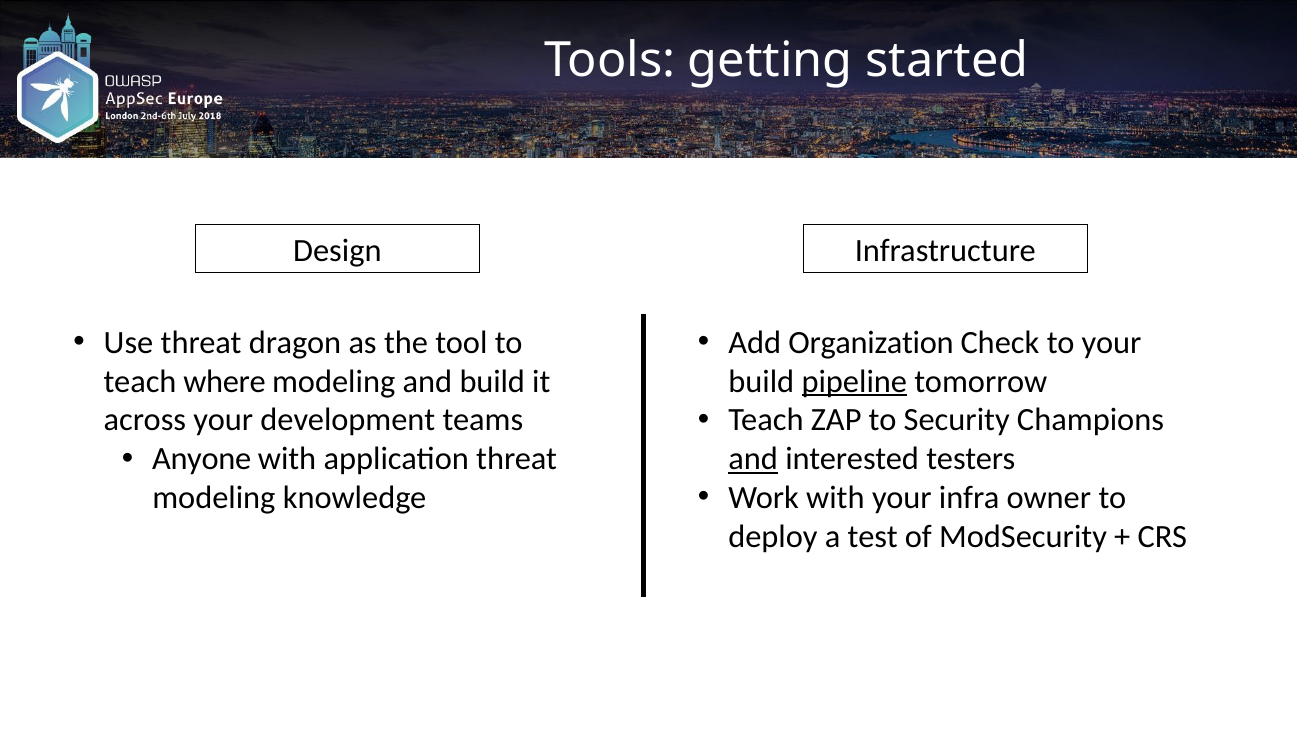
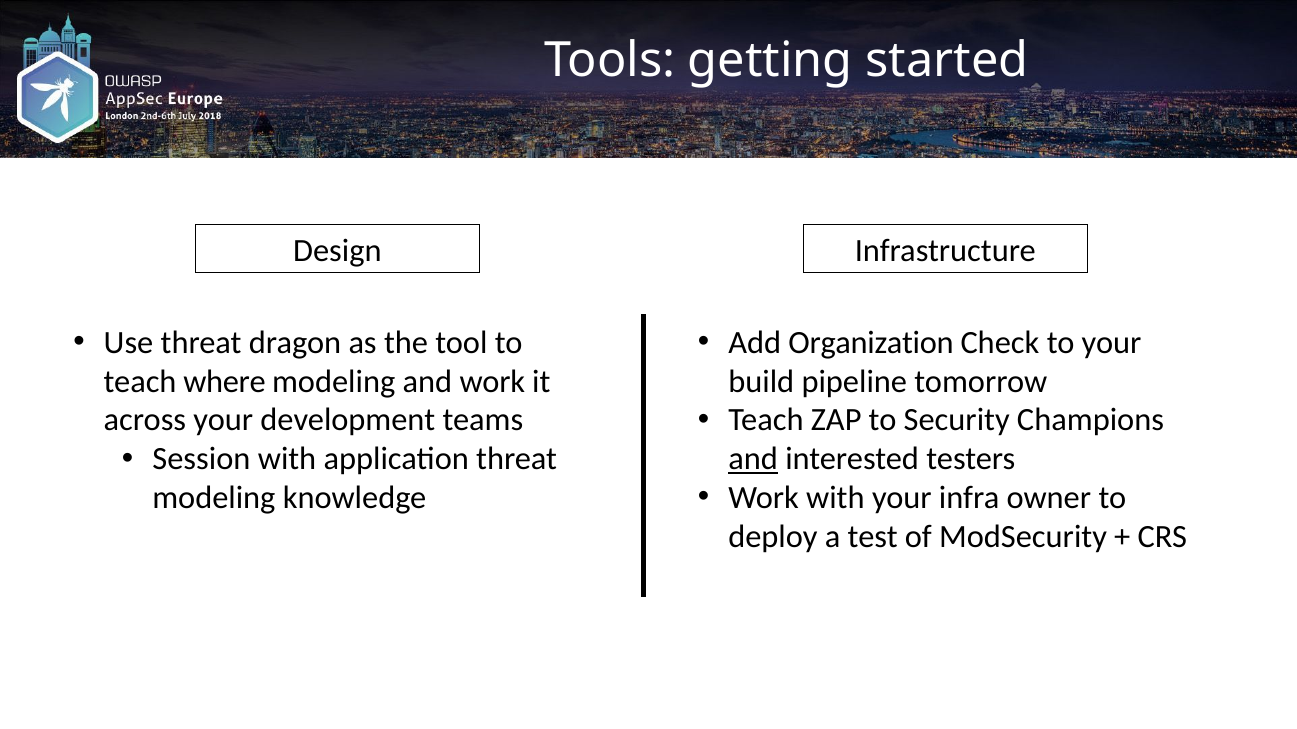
and build: build -> work (492, 382)
pipeline underline: present -> none (854, 382)
Anyone: Anyone -> Session (201, 460)
